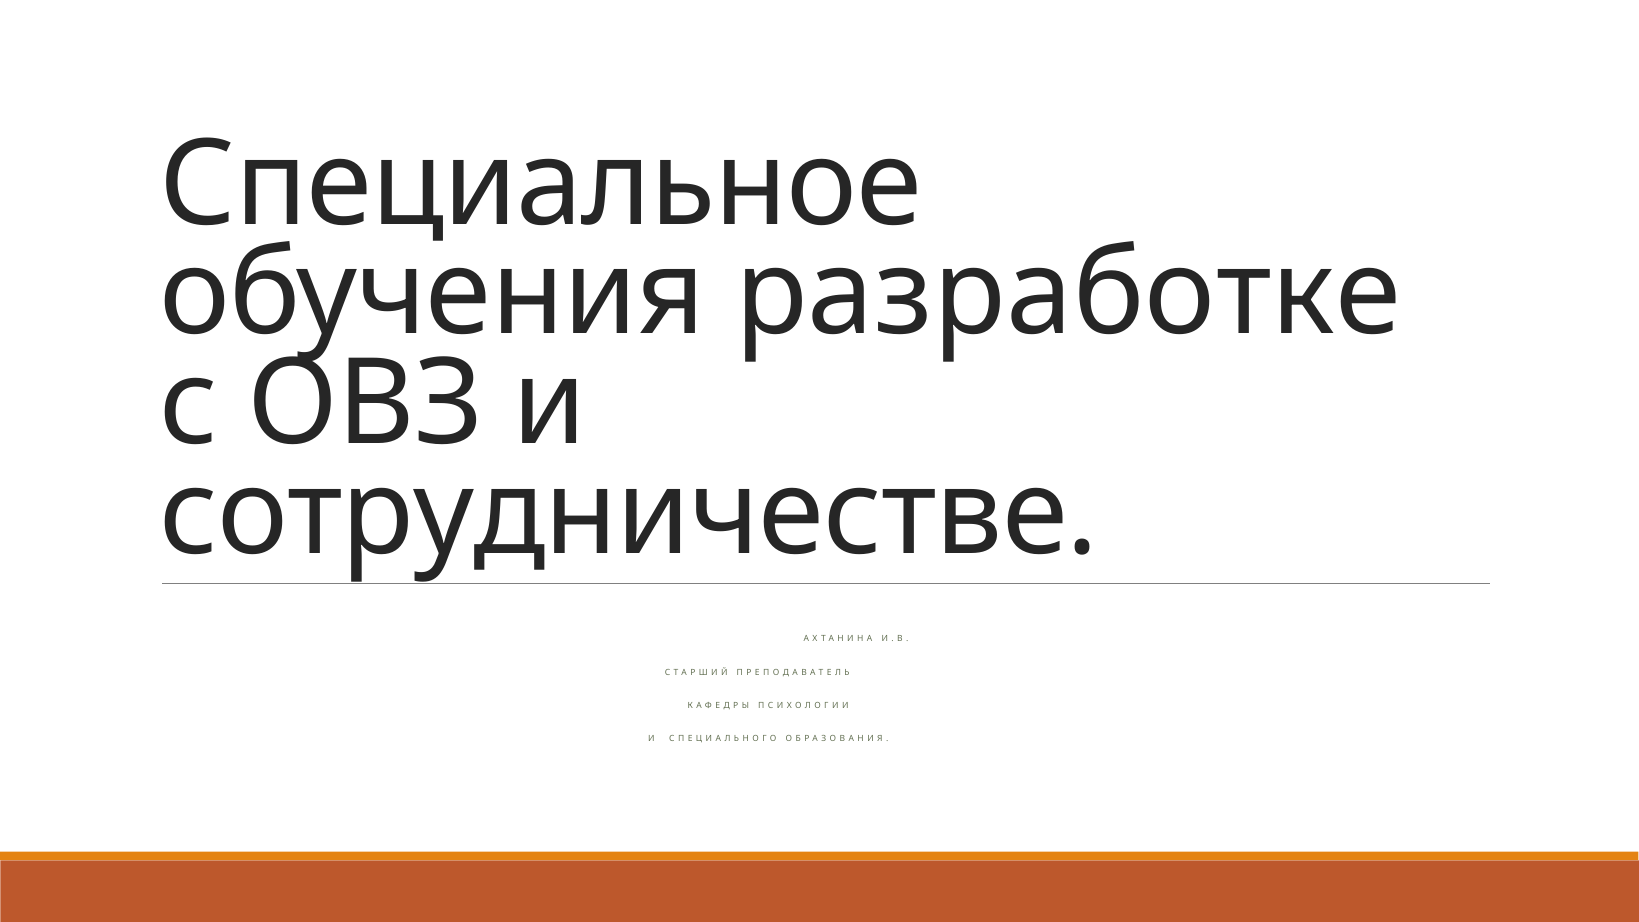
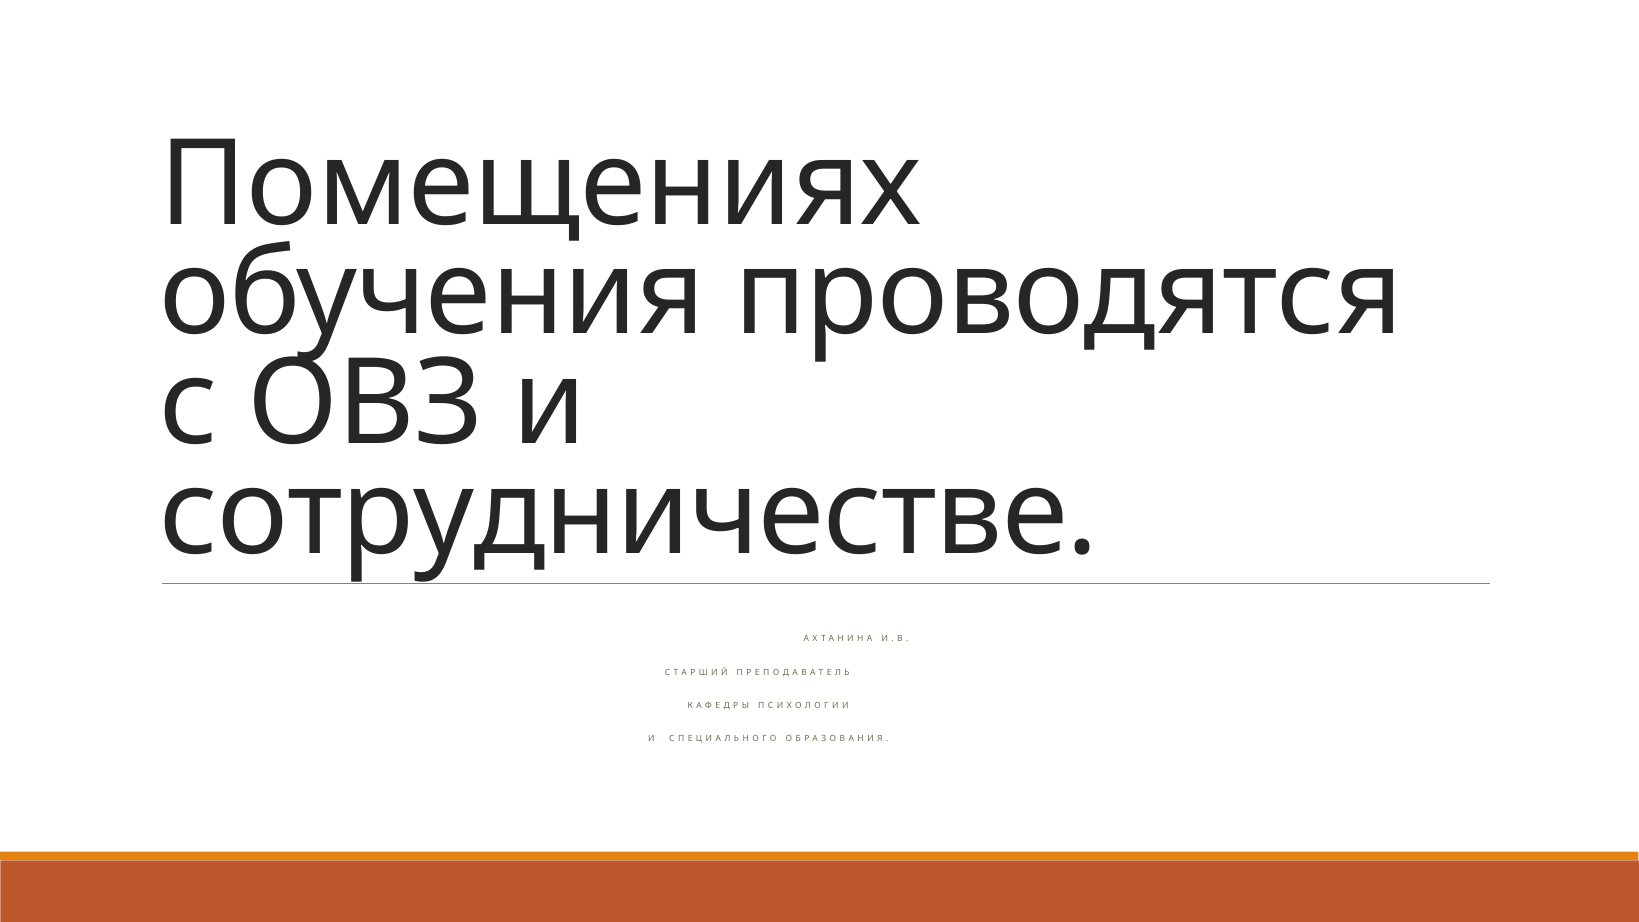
Специальное: Специальное -> Помещениях (541, 185)
разработке: разработке -> проводятся (1069, 294)
